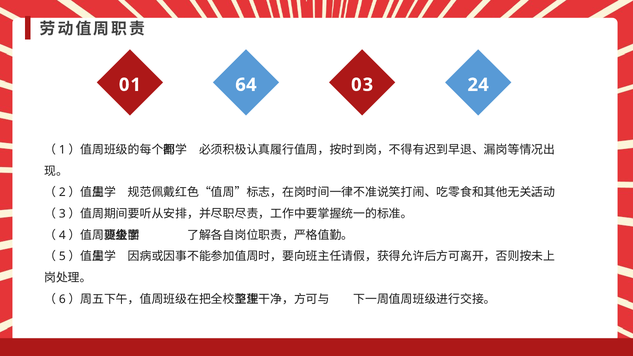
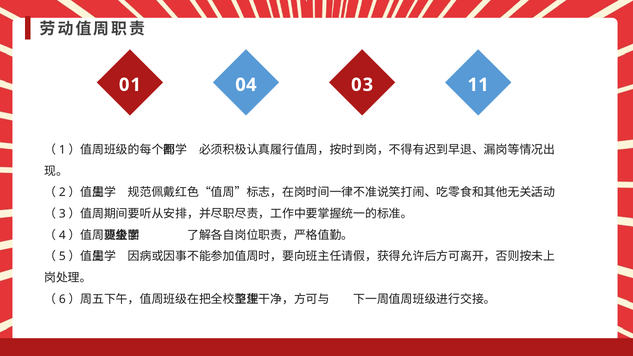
64: 64 -> 04 (246, 85)
24: 24 -> 11 (478, 85)
